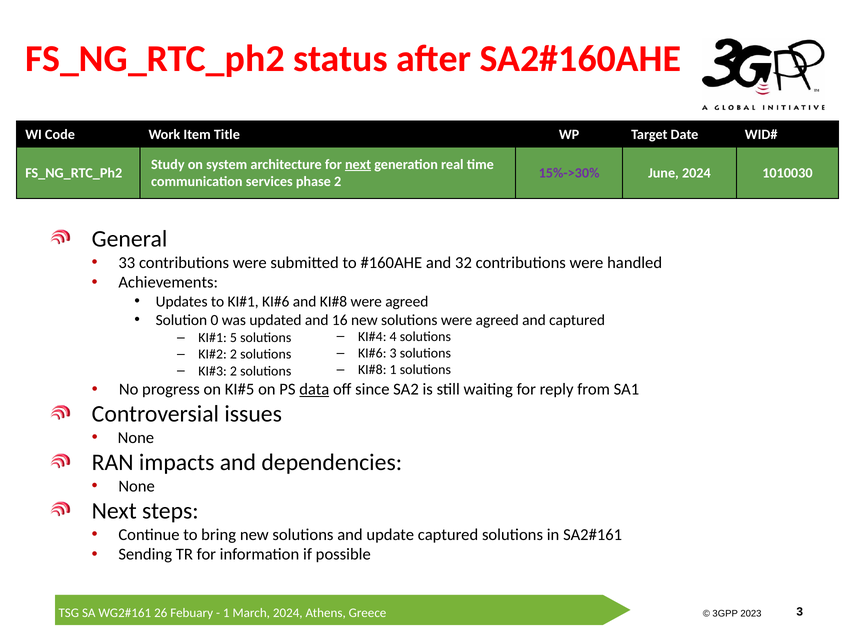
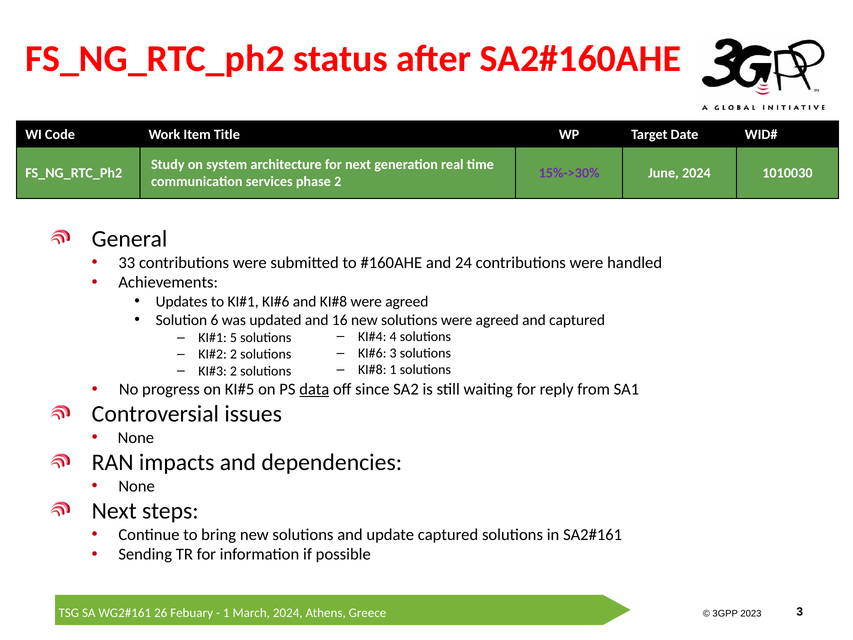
next underline: present -> none (358, 164)
32: 32 -> 24 (464, 262)
0: 0 -> 6 (214, 320)
